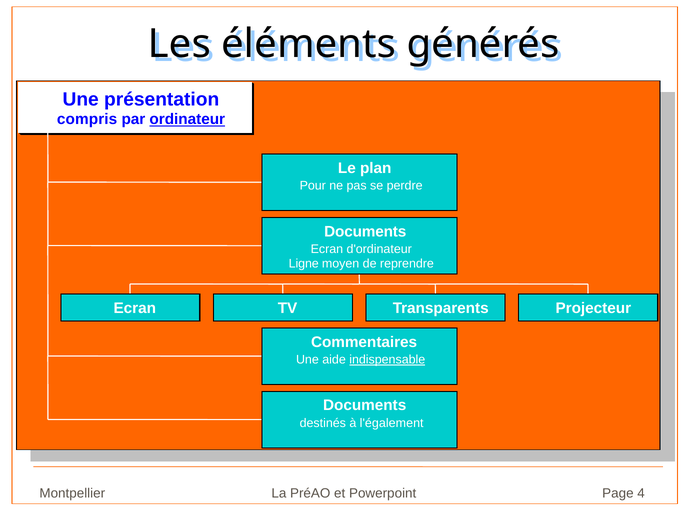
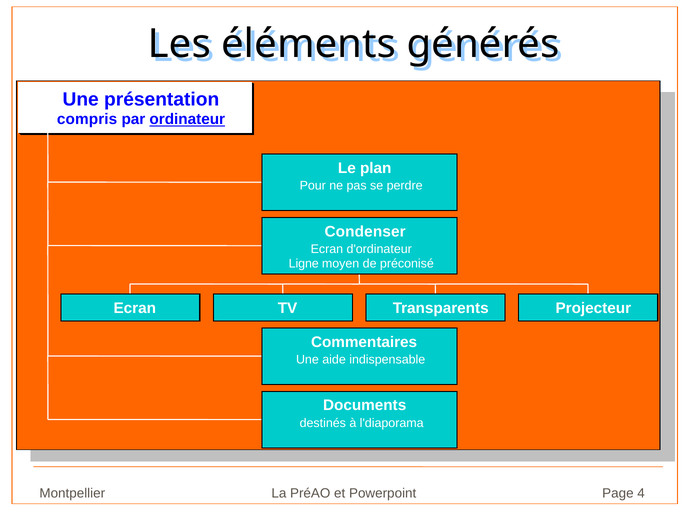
Documents: Documents -> Condenser (365, 232)
reprendre: reprendre -> préconisé (407, 264)
indispensable underline: present -> none (387, 360)
l'également: l'également -> l'diaporama (392, 423)
